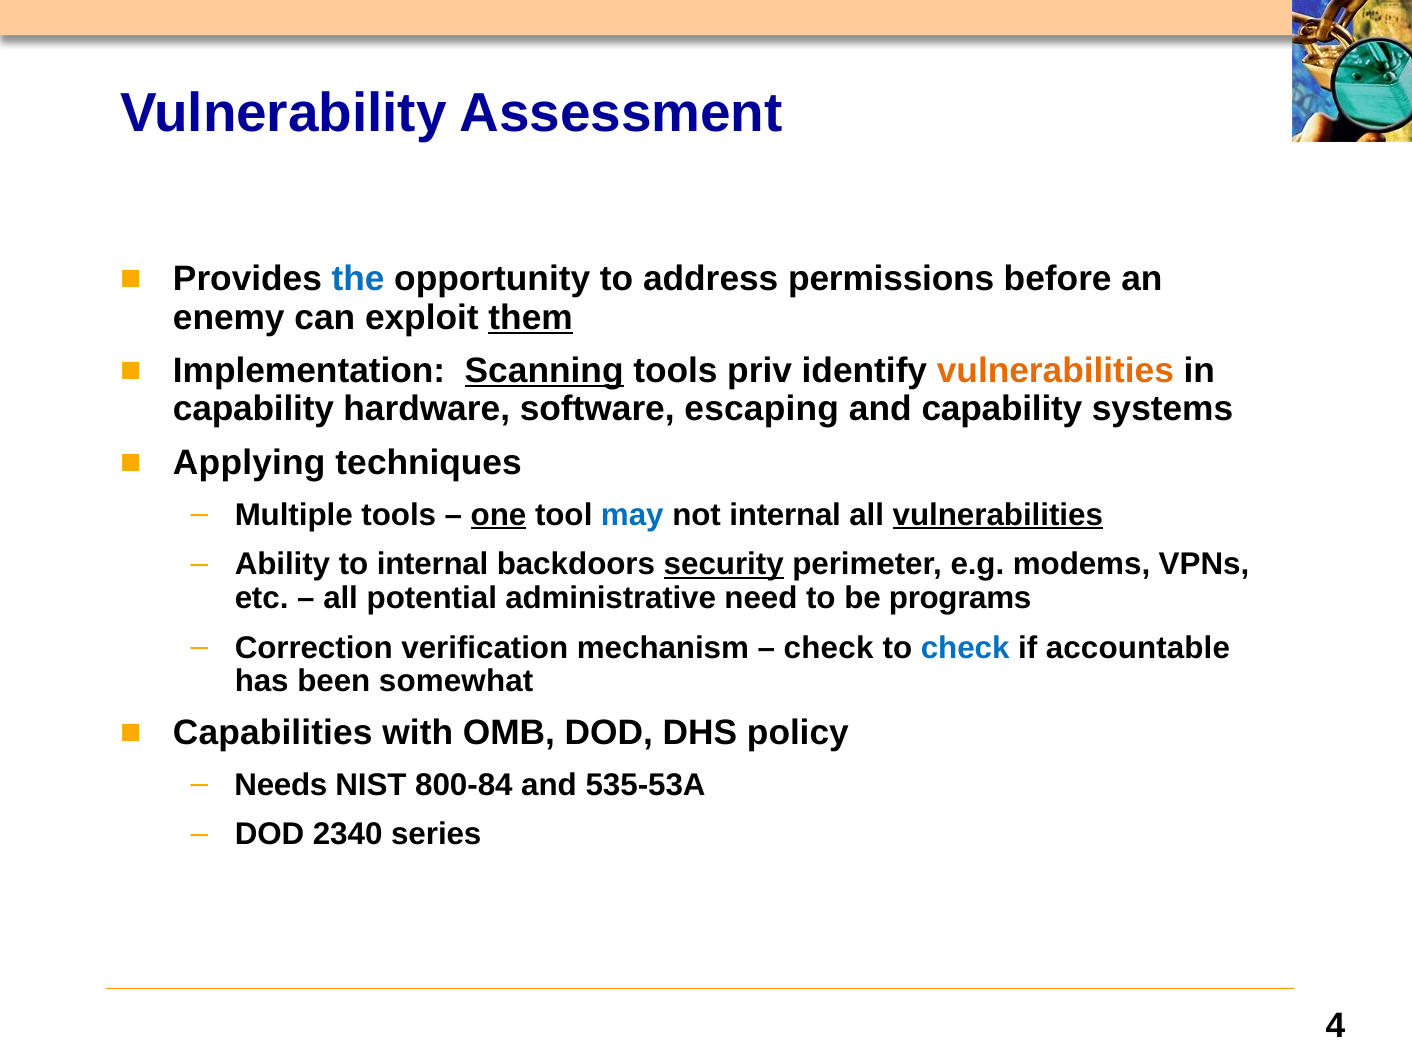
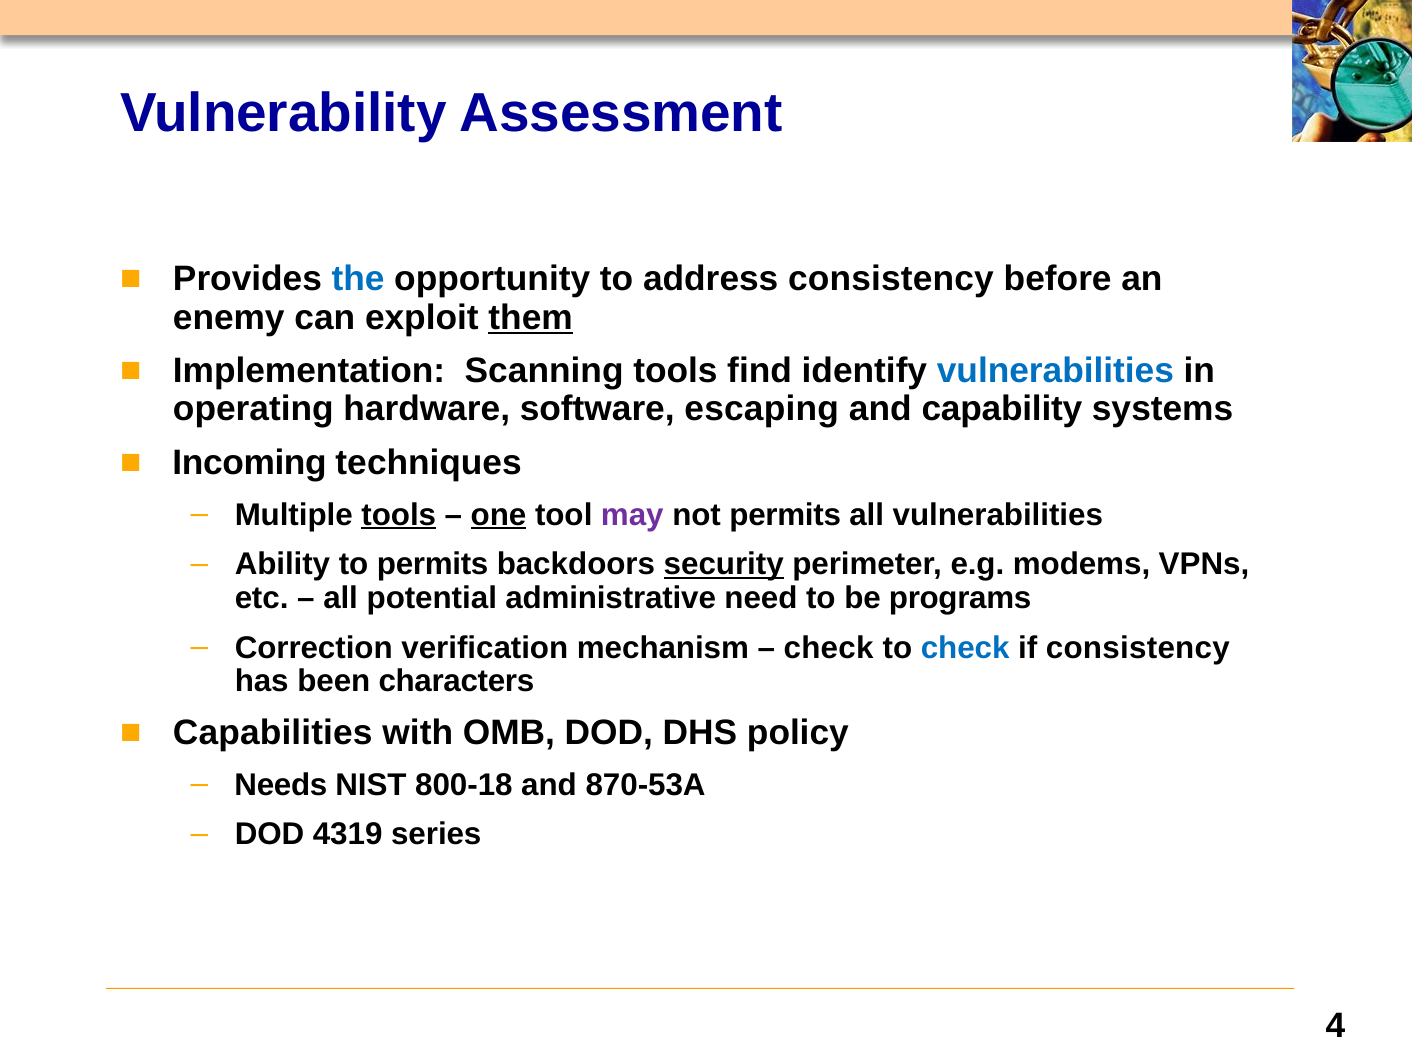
address permissions: permissions -> consistency (891, 279)
Scanning underline: present -> none (544, 371)
priv: priv -> find (760, 371)
vulnerabilities colour: orange -> blue (1055, 371)
capability: capability -> operating (253, 409)
Applying: Applying -> Incoming (250, 463)
tools underline: none -> present (399, 515)
may colour: blue -> purple (632, 515)
not internal: internal -> permits (785, 515)
vulnerabilities underline: present -> none (998, 515)
to internal: internal -> permits (433, 564)
if accountable: accountable -> consistency (1138, 648)
somewhat: somewhat -> characters (456, 682)
800-84: 800-84 -> 800-18 (464, 785)
535-53A: 535-53A -> 870-53A (646, 785)
2340: 2340 -> 4319 (348, 834)
